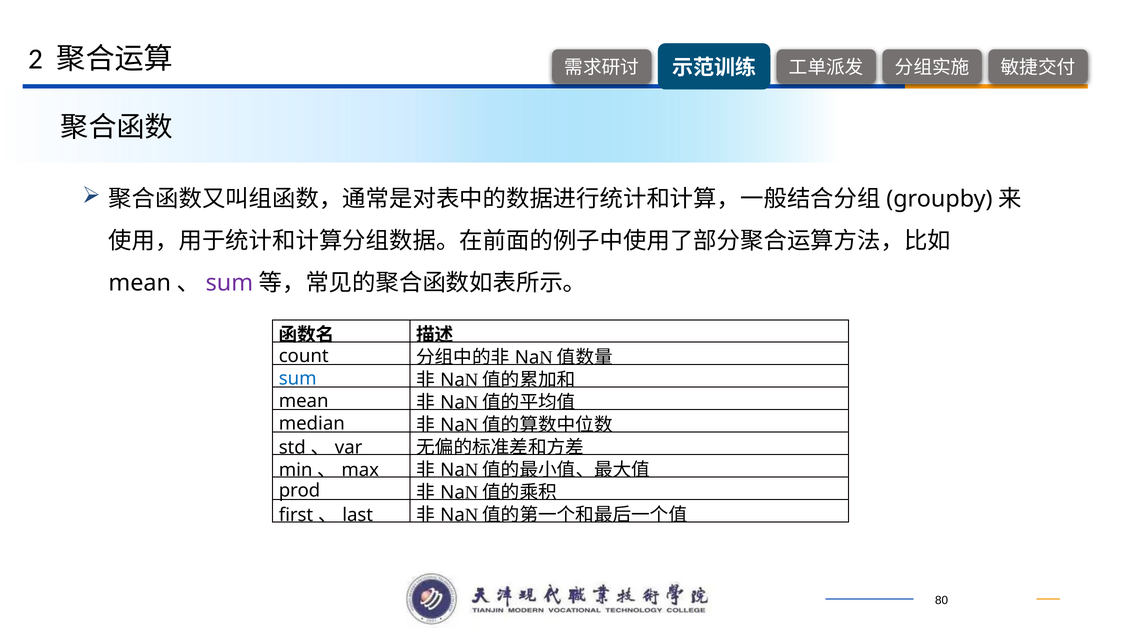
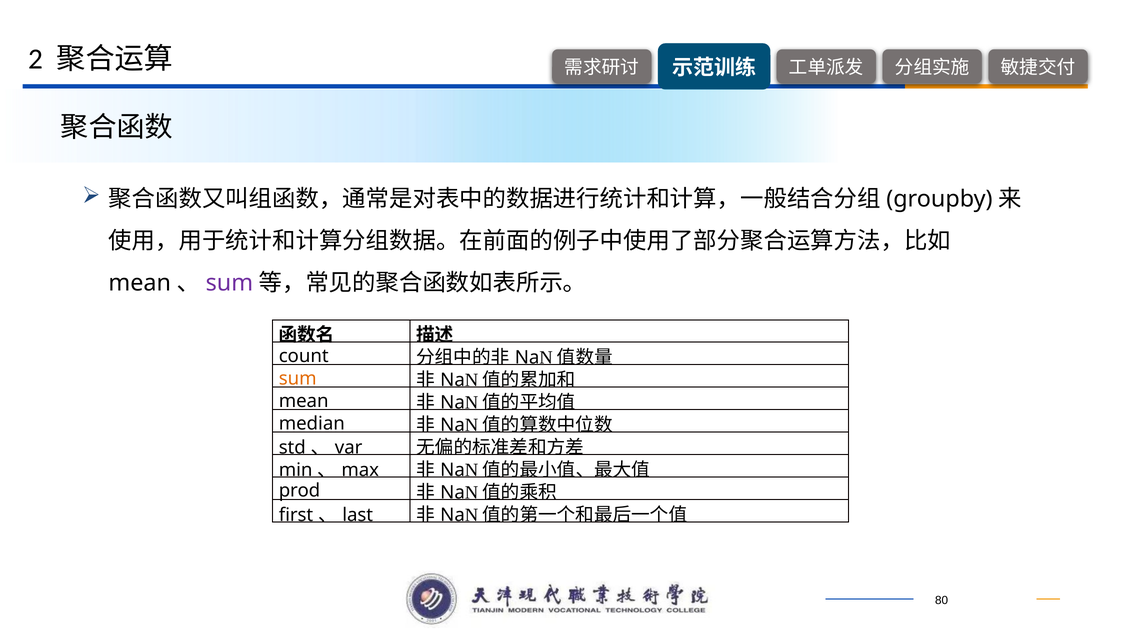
sum colour: blue -> orange (298, 378)
